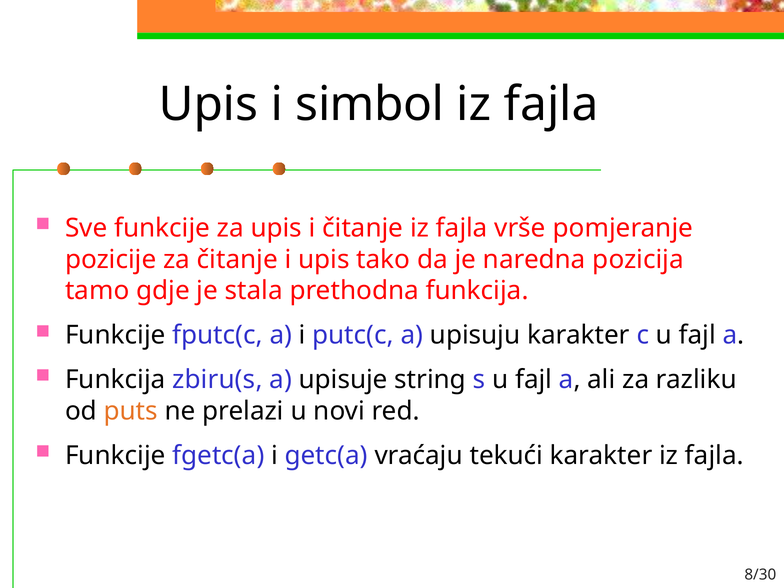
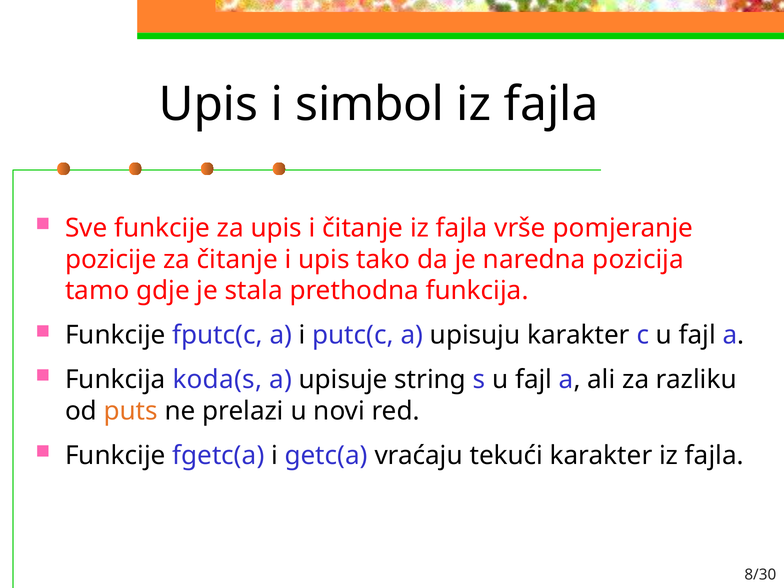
zbiru(s: zbiru(s -> koda(s (217, 380)
